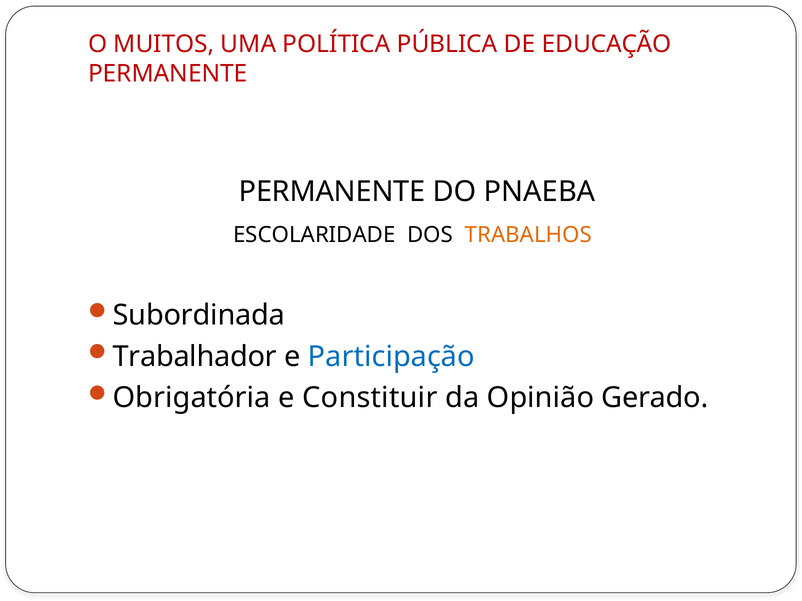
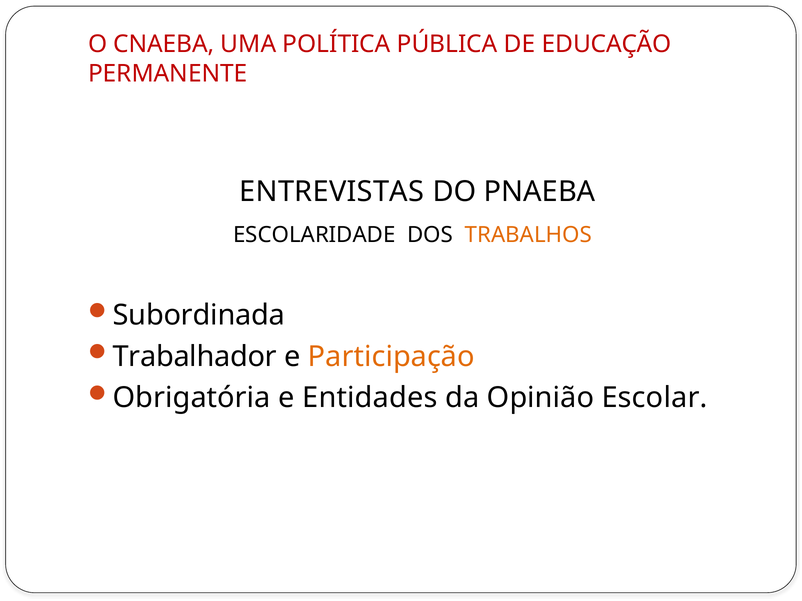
MUITOS: MUITOS -> CNAEBA (164, 44)
PERMANENTE: PERMANENTE -> ENTREVISTAS (332, 192)
Participação colour: blue -> orange (391, 357)
Constituir: Constituir -> Entidades (370, 398)
Gerado: Gerado -> Escolar (655, 398)
